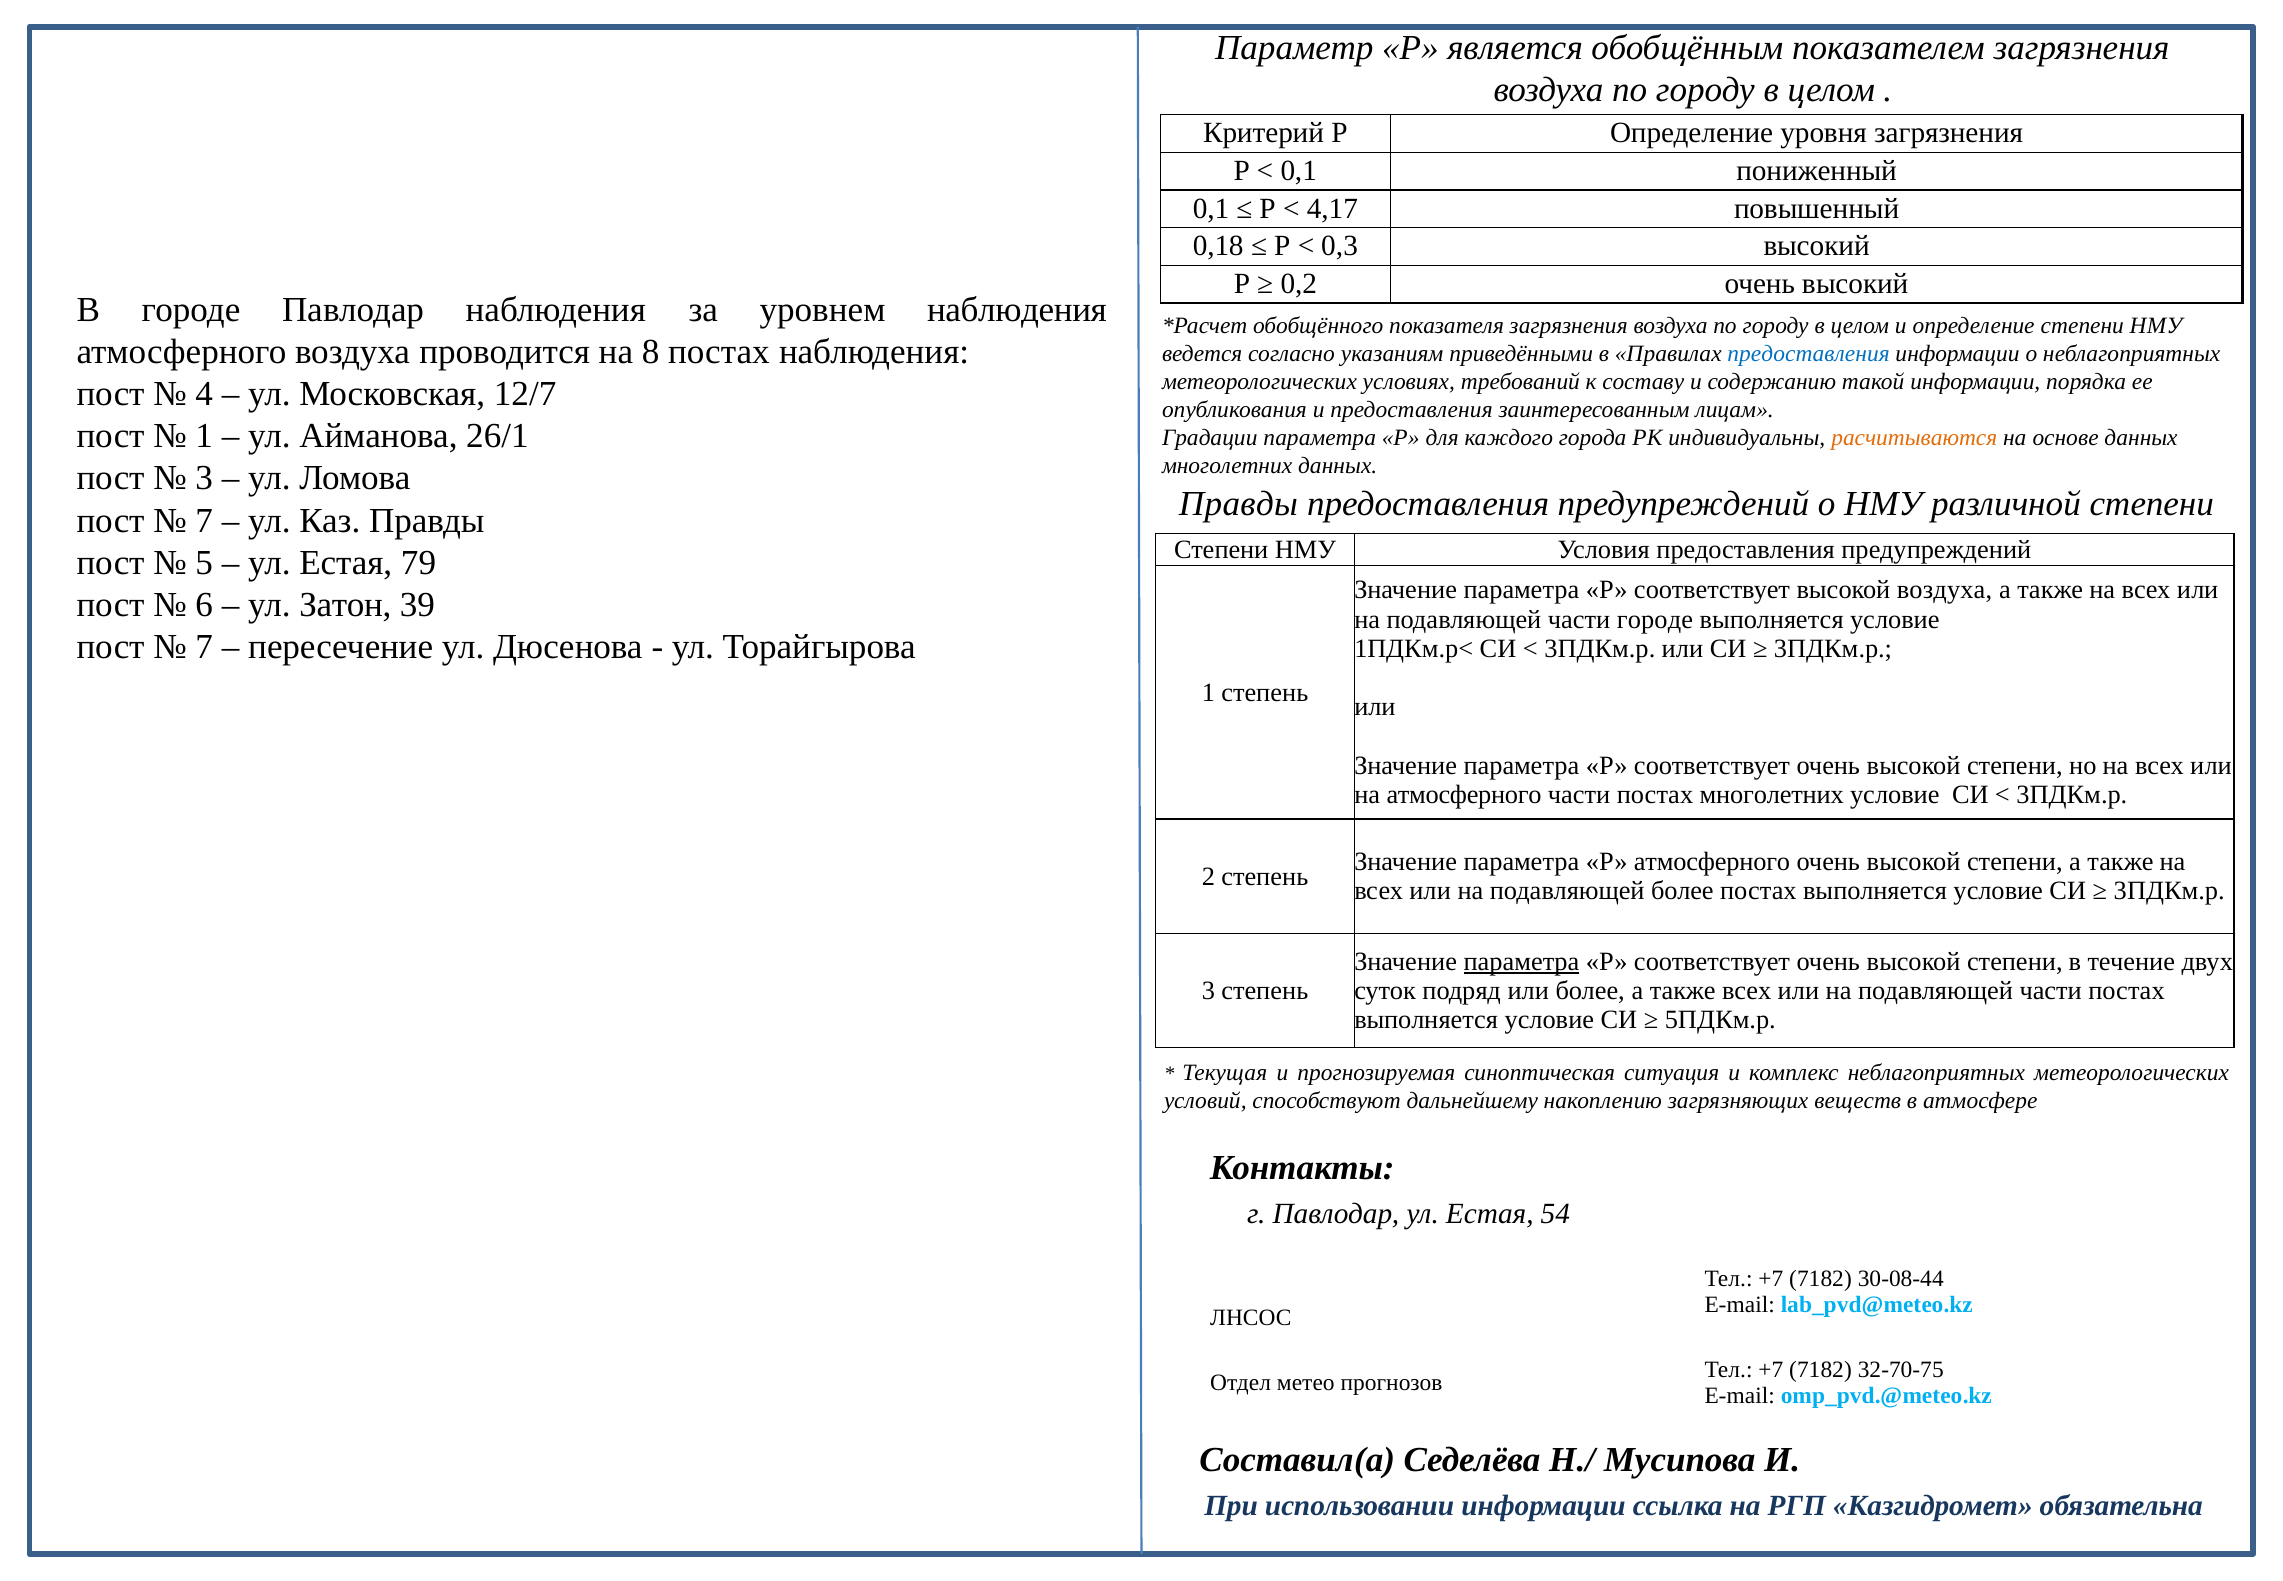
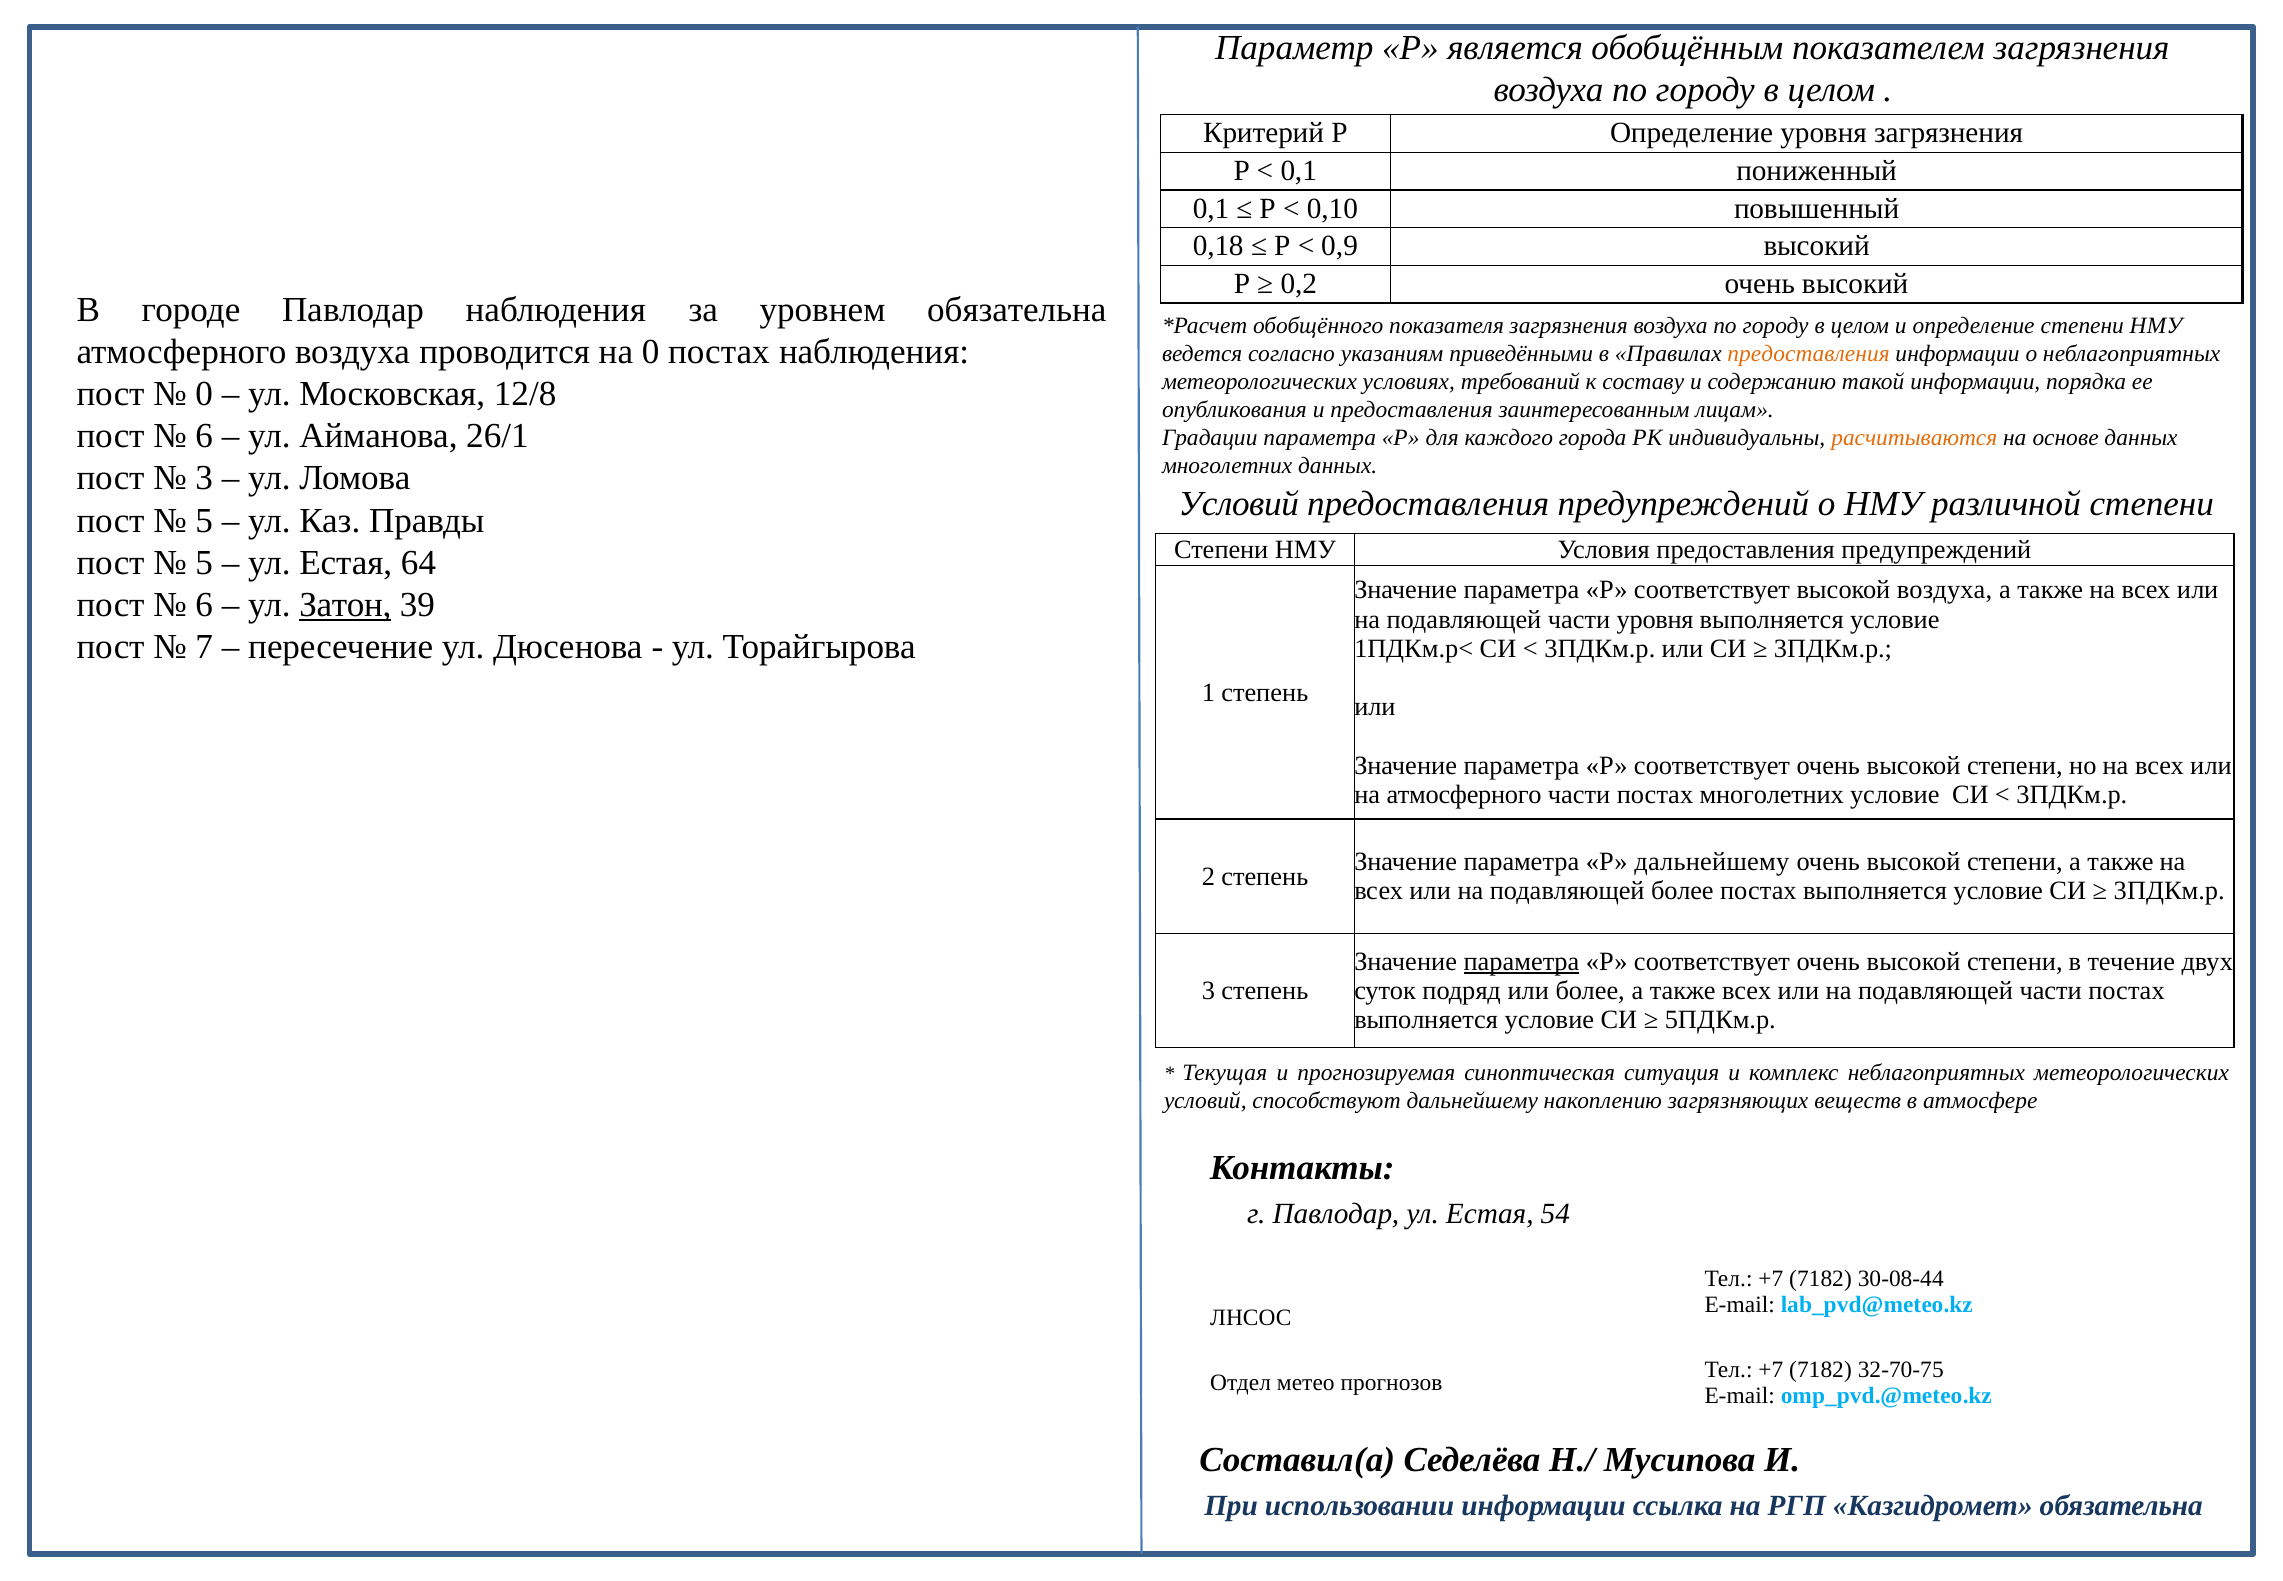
4,17: 4,17 -> 0,10 (1332, 209)
0,3: 0,3 -> 0,9 (1340, 246)
уровнем наблюдения: наблюдения -> обязательна (1017, 310)
на 8: 8 -> 0 (651, 352)
предоставления colour: blue -> orange (1809, 354)
4: 4 -> 0 (204, 394)
12/7: 12/7 -> 12/8 (525, 394)
1: 1 -> 6 (204, 436)
Правды: Правды -> Условий (1239, 503)
7: 7 -> 5 (204, 520)
79: 79 -> 64 (419, 562)
Затон underline: none -> present (345, 605)
части городе: городе -> уровня (1655, 619)
Р атмосферного: атмосферного -> дальнейшему (1712, 862)
